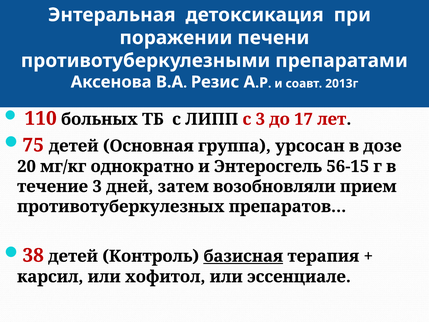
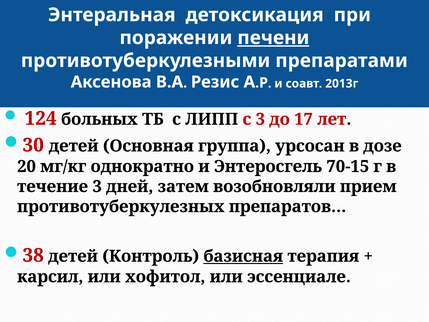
печени underline: none -> present (273, 38)
110: 110 -> 124 (41, 118)
75: 75 -> 30 (33, 145)
56-15: 56-15 -> 70-15 (348, 166)
